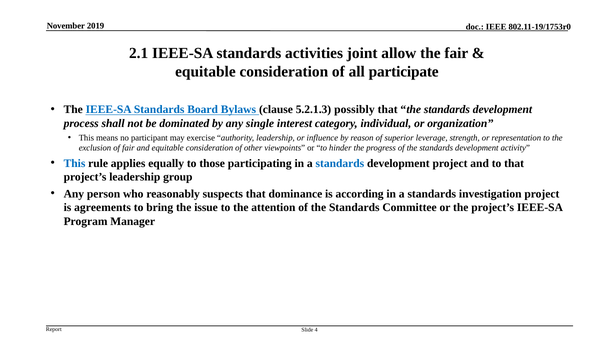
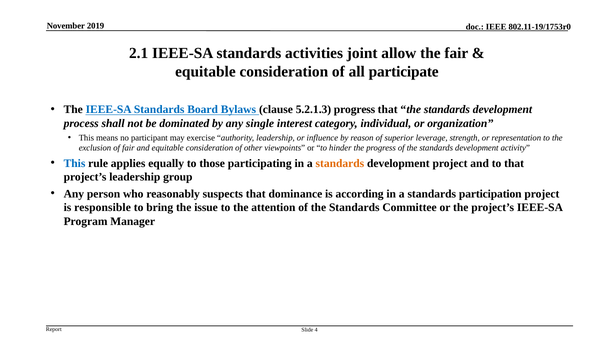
5.2.1.3 possibly: possibly -> progress (355, 110)
standards colour: blue -> orange (340, 163)
investigation: investigation -> participation (490, 194)
agreements: agreements -> responsible (103, 208)
